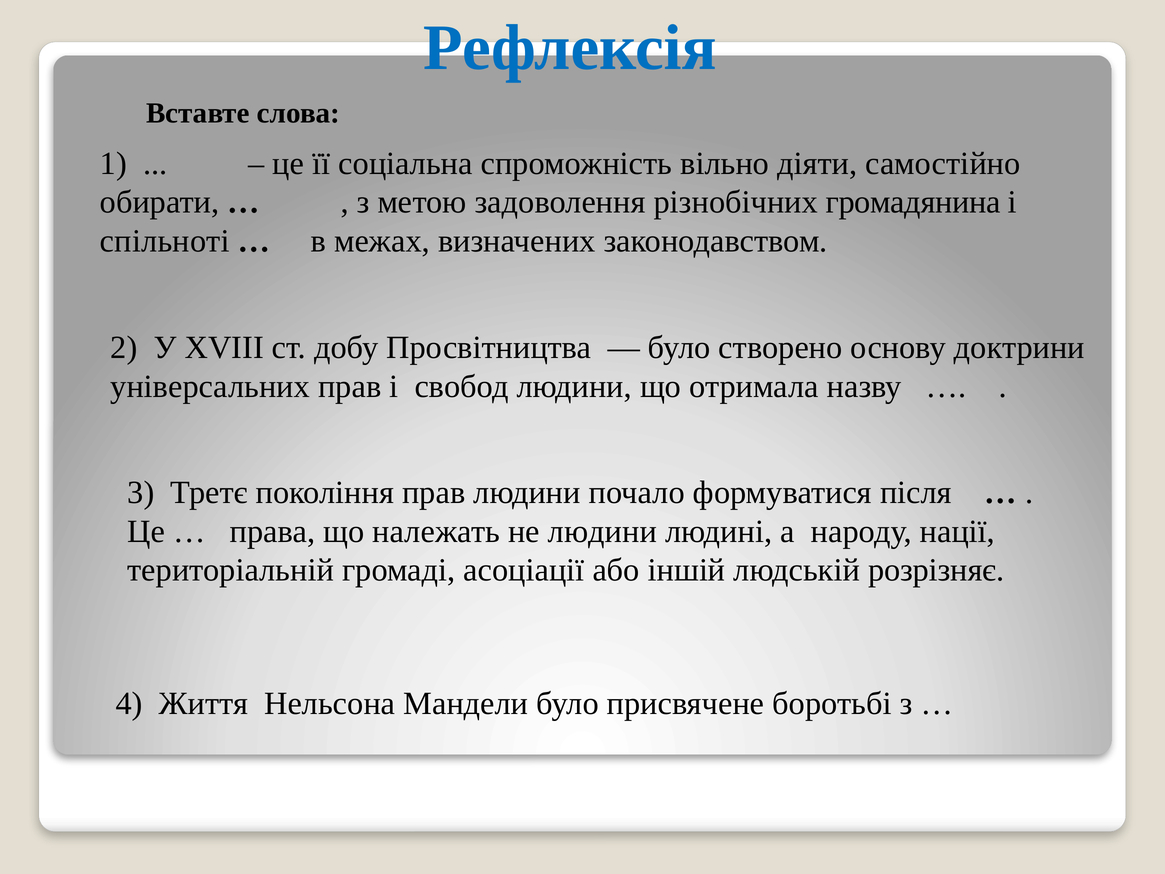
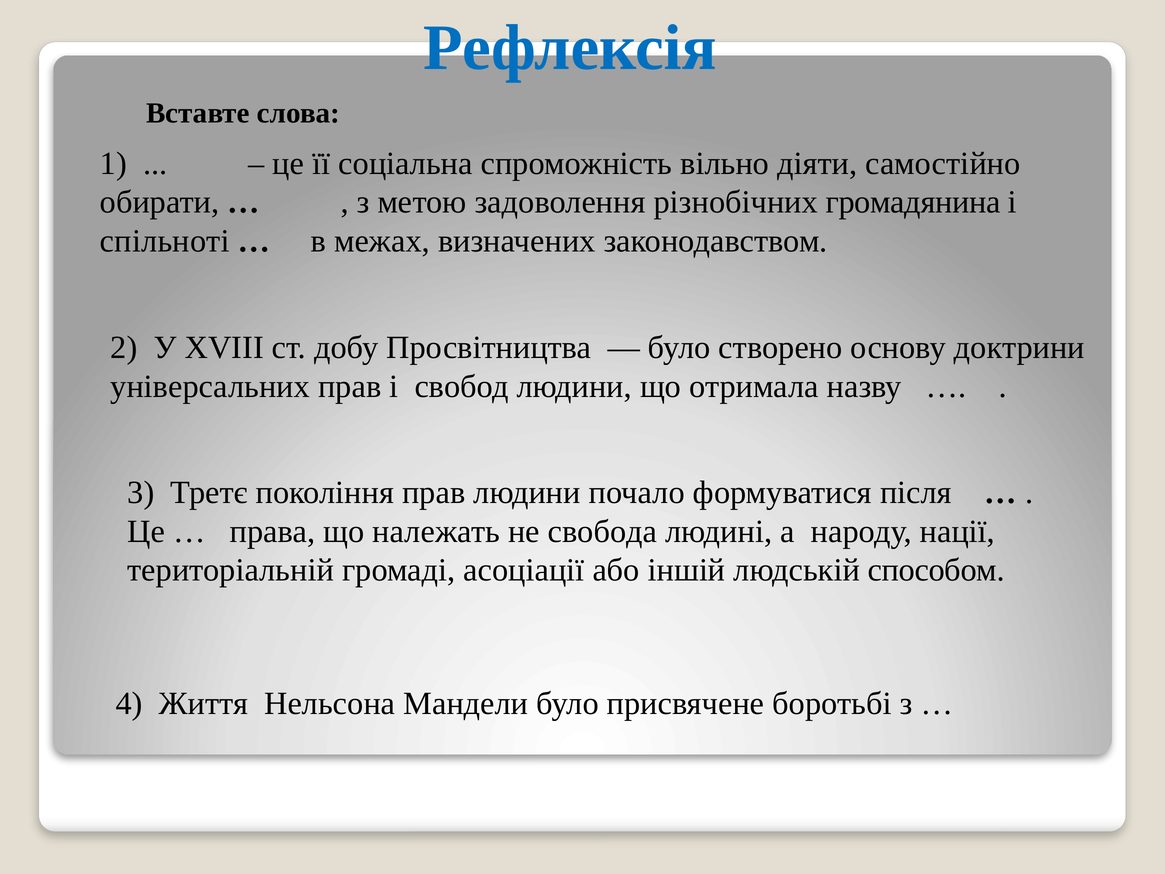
не людини: людини -> свобода (602, 531)
розрізняє: розрізняє -> способом (936, 570)
